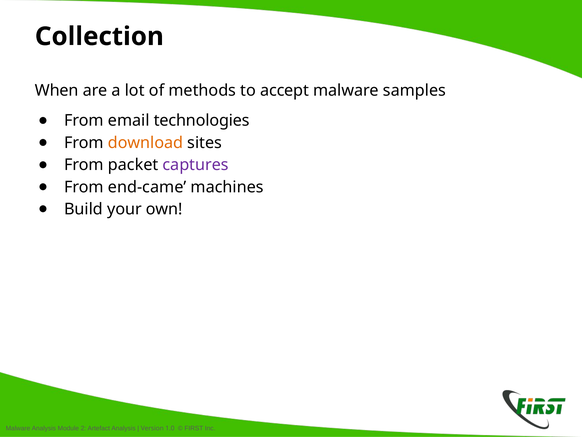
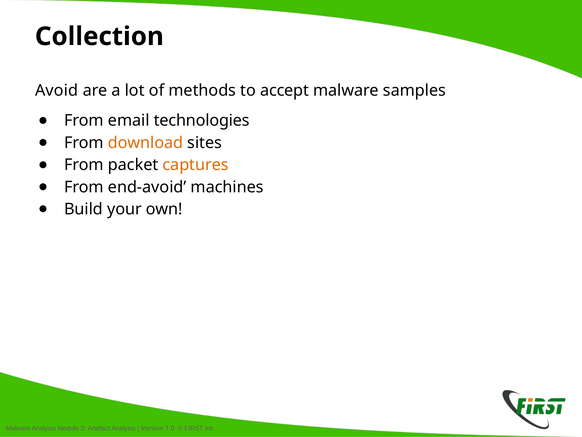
When: When -> Avoid (57, 90)
captures colour: purple -> orange (196, 165)
end-came: end-came -> end-avoid (147, 187)
